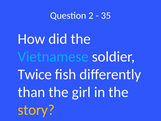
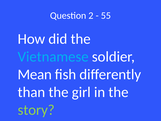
35: 35 -> 55 (106, 16)
Twice: Twice -> Mean (35, 74)
story colour: yellow -> light green (36, 110)
